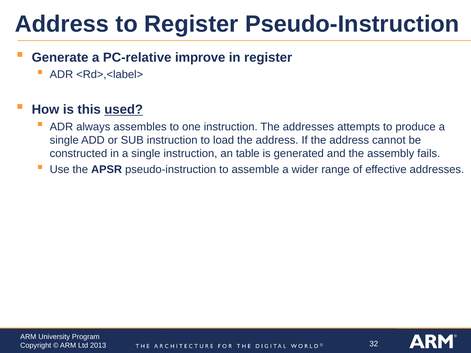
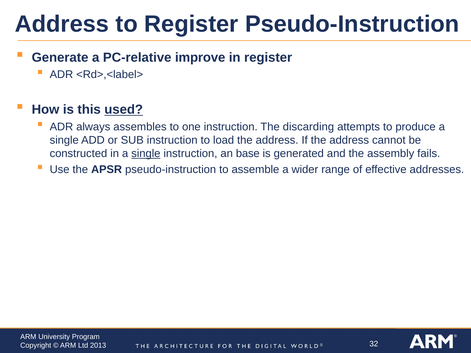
The addresses: addresses -> discarding (308, 127)
single underline: none -> present (146, 154)
table: table -> base (248, 154)
